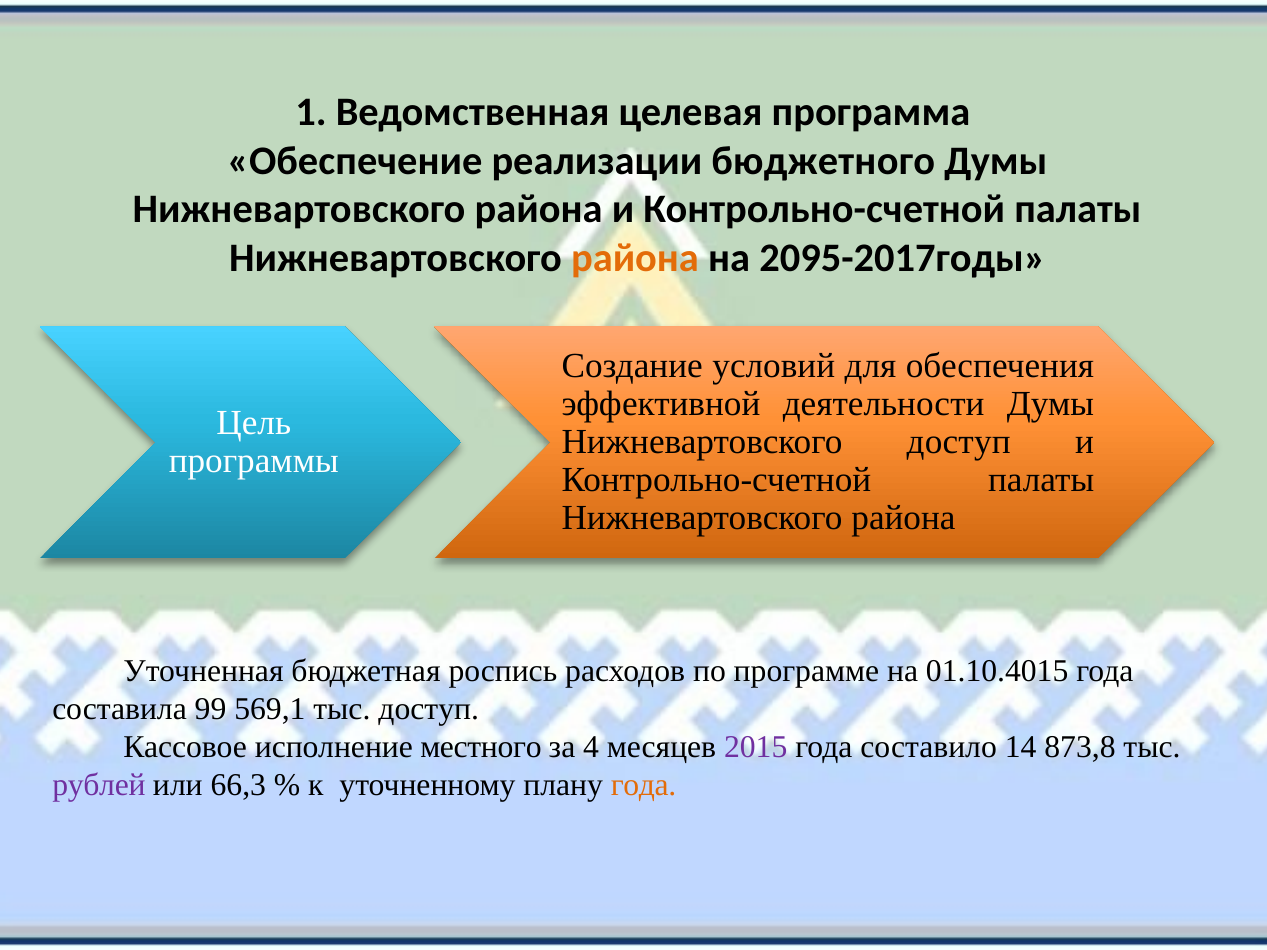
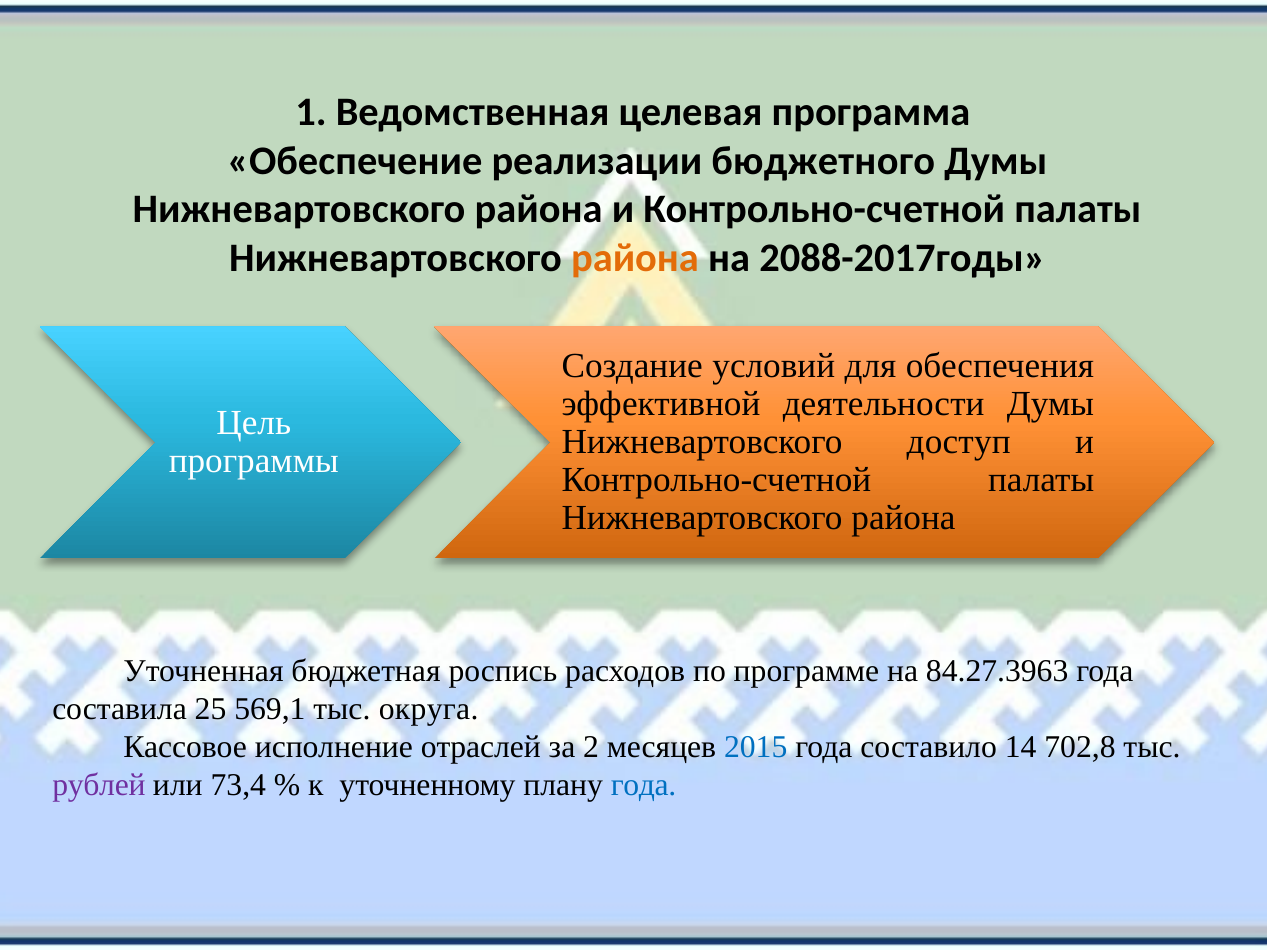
2095-2017годы: 2095-2017годы -> 2088-2017годы (903, 258)
01.10.4015: 01.10.4015 -> 84.27.3963 (997, 671)
99: 99 -> 25 (211, 709)
тыс доступ: доступ -> округа (429, 709)
местного: местного -> отраслей (481, 747)
4: 4 -> 2 (591, 747)
2015 colour: purple -> blue (756, 747)
873,8: 873,8 -> 702,8 (1080, 747)
66,3: 66,3 -> 73,4 (238, 785)
года colour: orange -> blue (644, 785)
